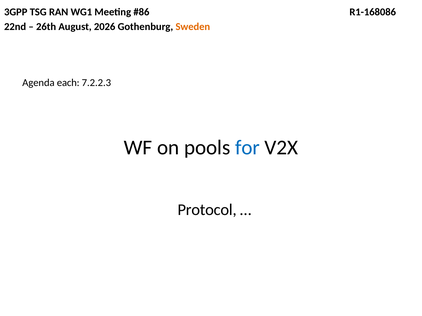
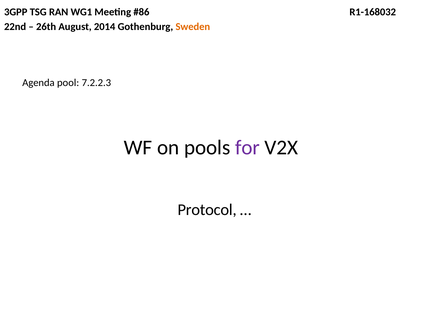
R1-168086: R1-168086 -> R1-168032 (373, 12)
2026: 2026 -> 2014 (105, 27)
each: each -> pool (68, 83)
for colour: blue -> purple (247, 148)
